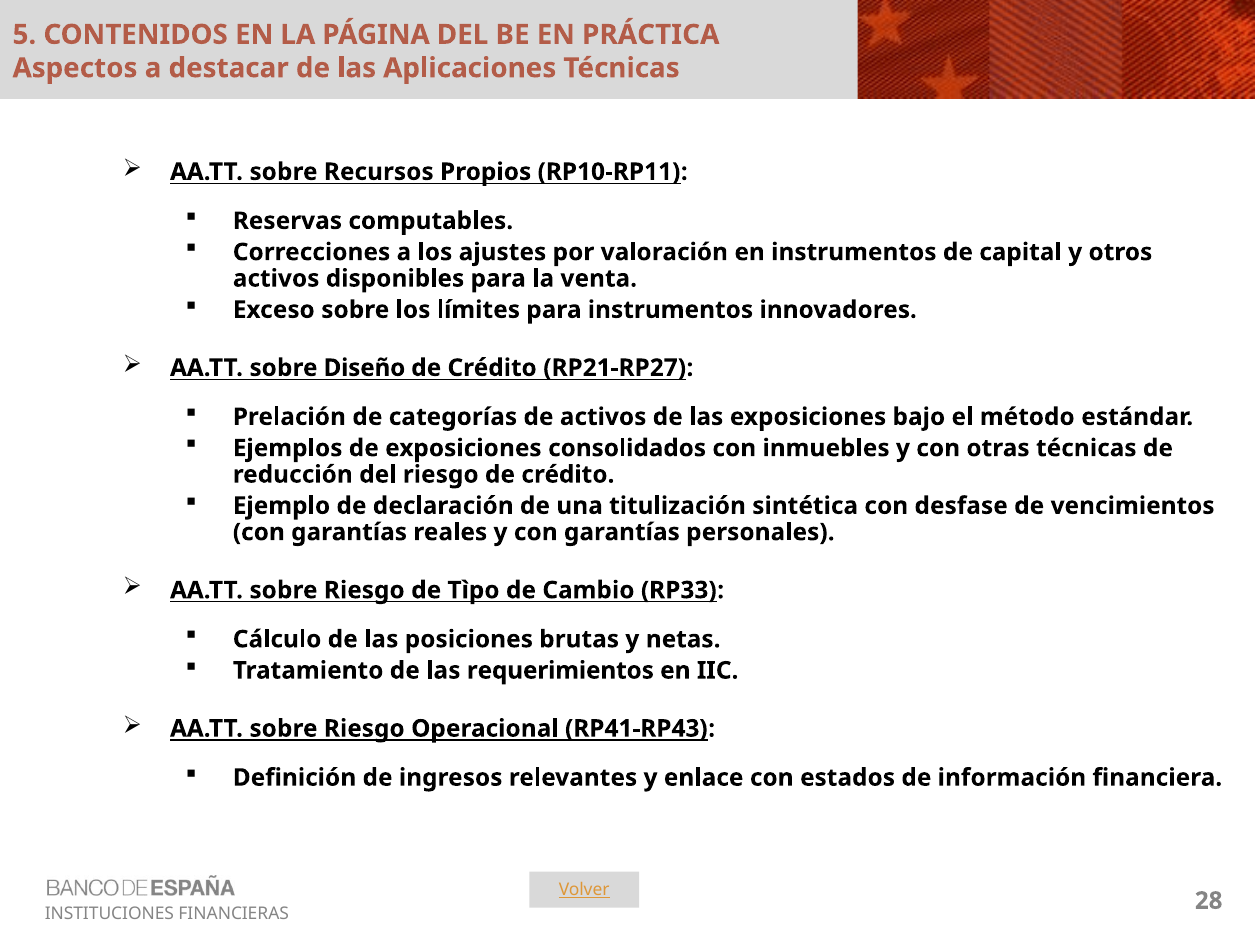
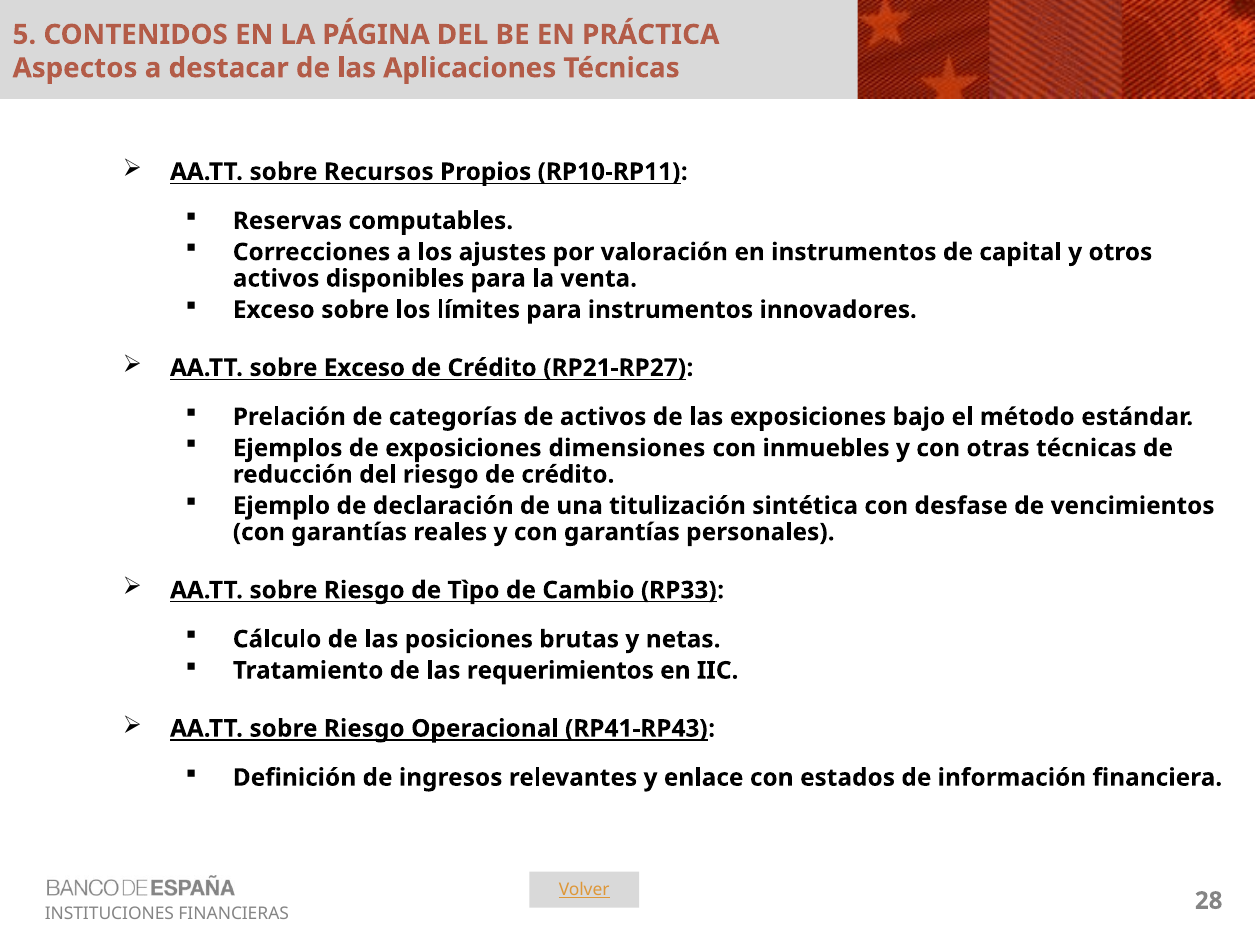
sobre Diseño: Diseño -> Exceso (364, 368)
consolidados: consolidados -> dimensiones (627, 448)
